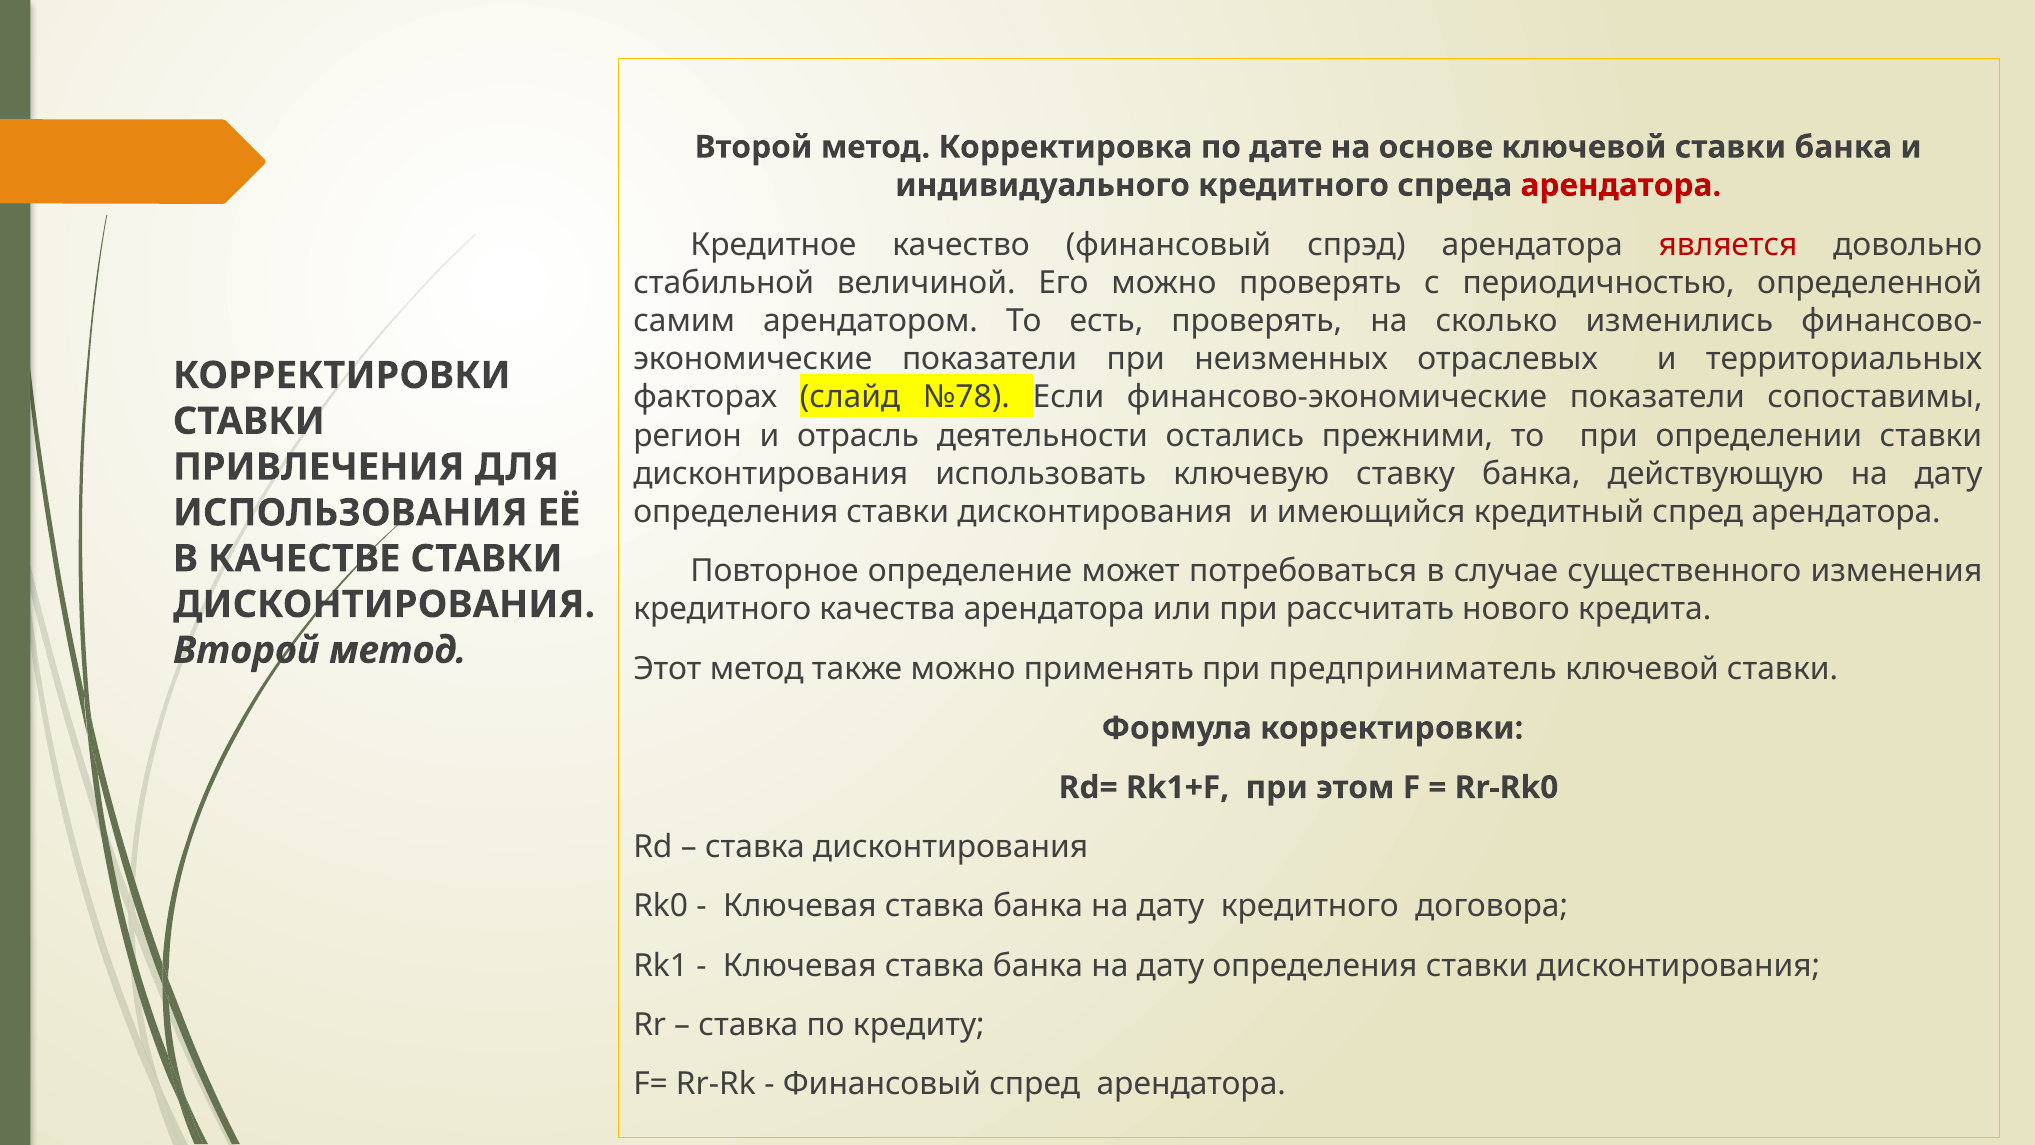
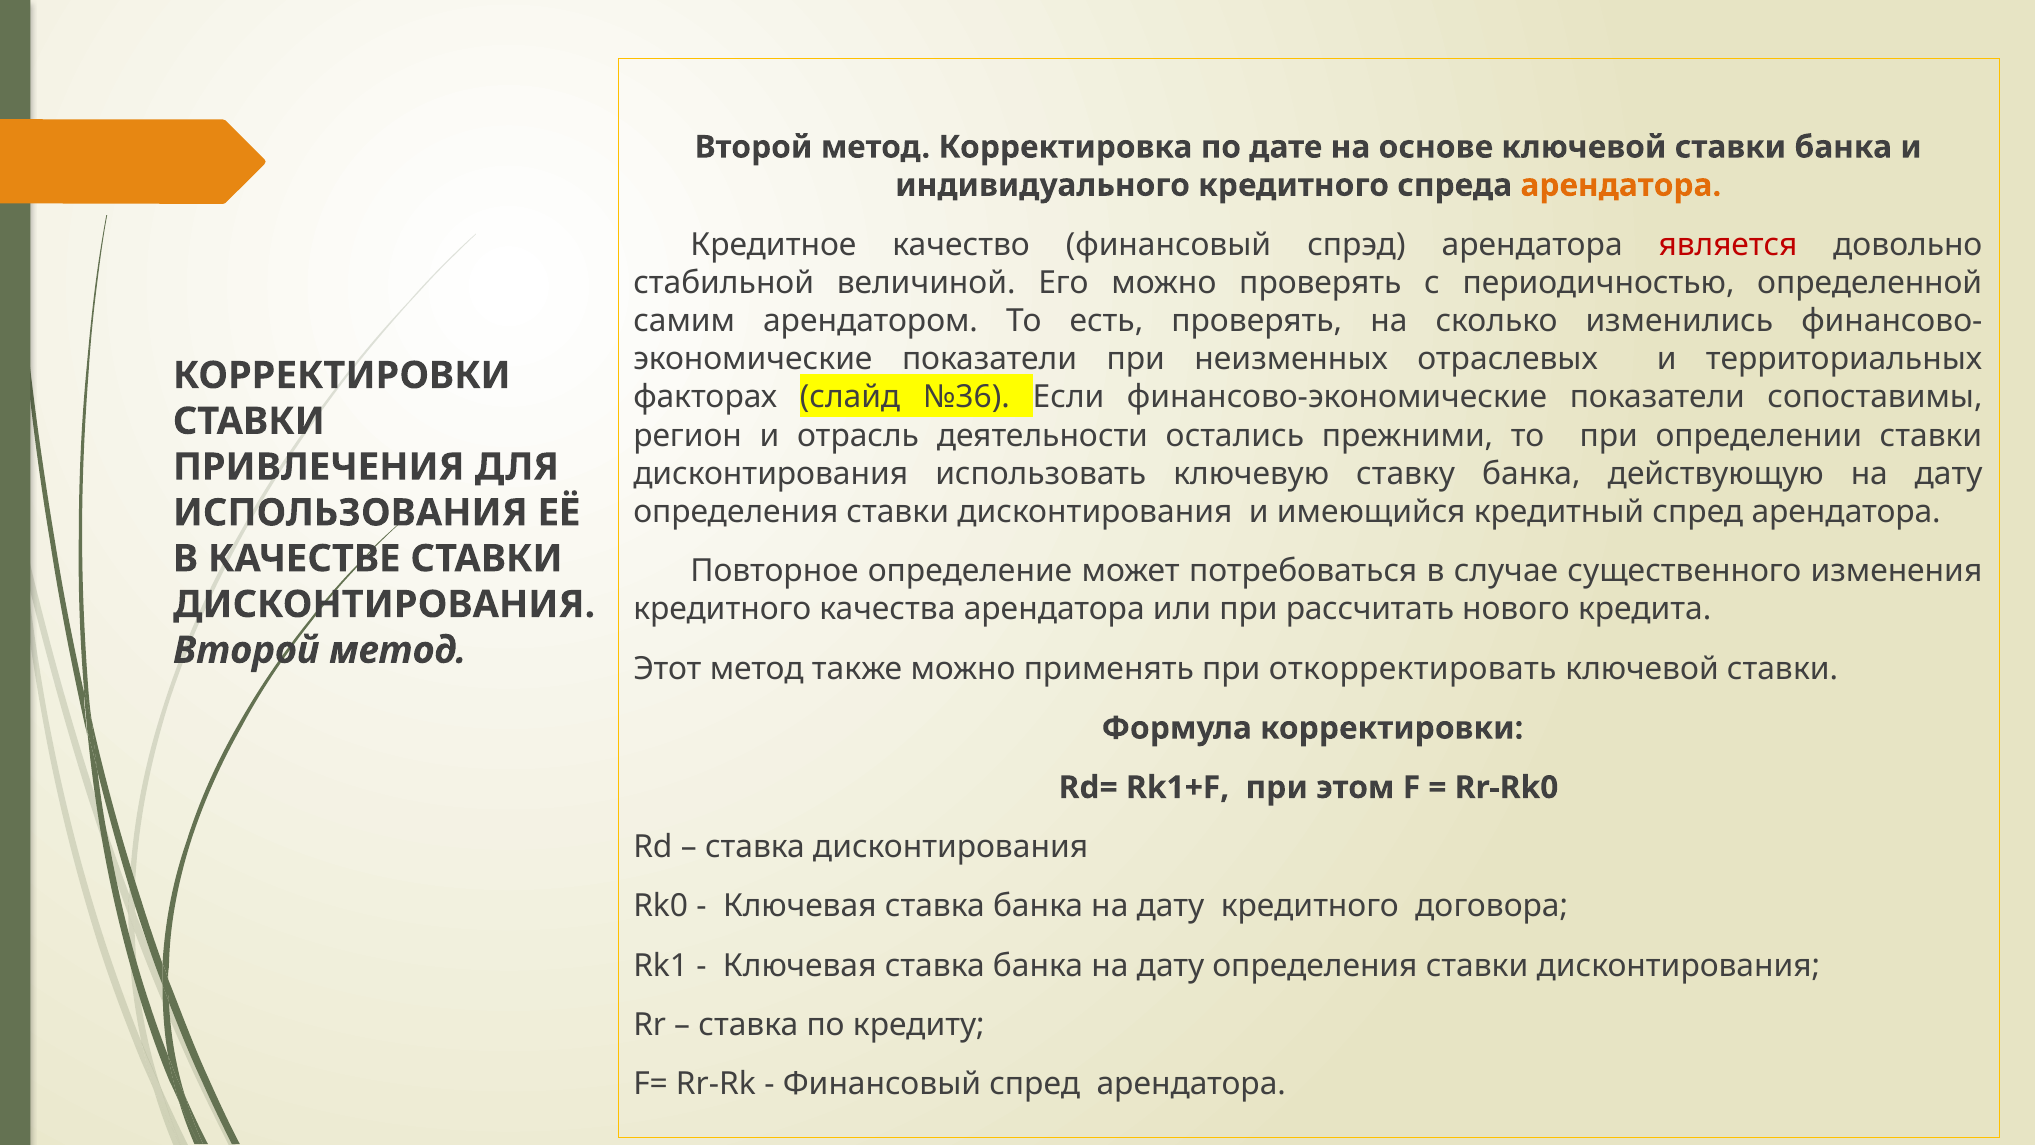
арендатора colour: red -> orange (1621, 185)
№78: №78 -> №36 (966, 397)
предприниматель: предприниматель -> откорректировать (1413, 669)
